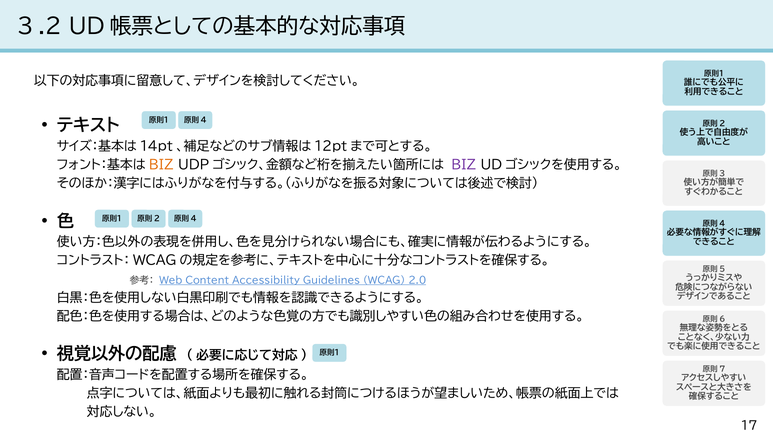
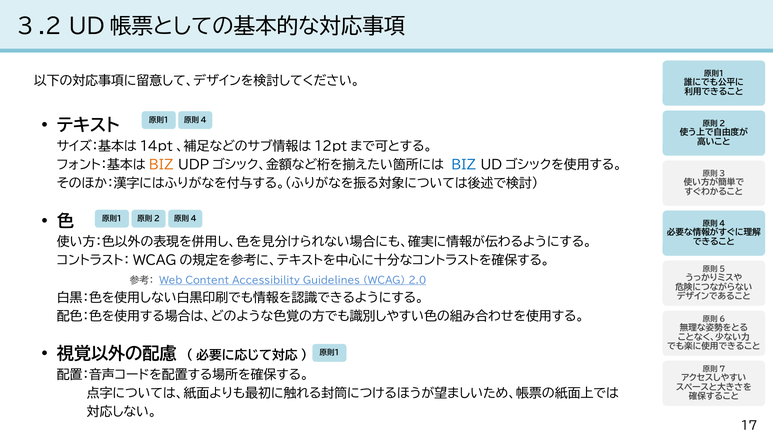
BIZ colour: purple -> blue (464, 165)
